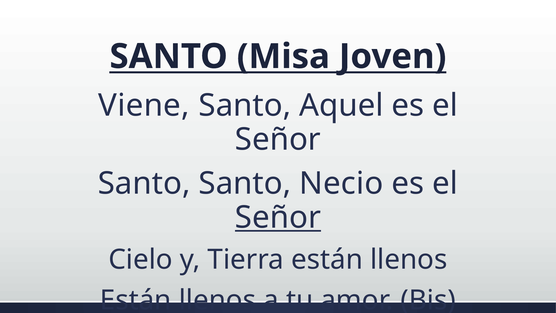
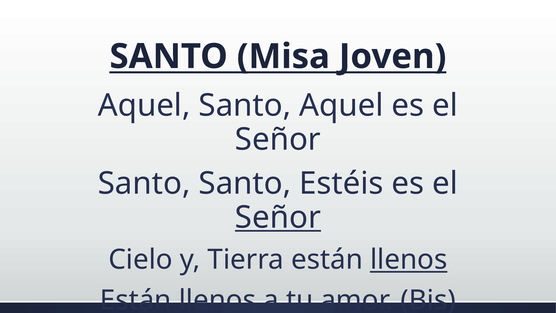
Viene: Viene -> Aquel (144, 106)
Necio: Necio -> Estéis (341, 183)
llenos underline: none -> present (409, 260)
